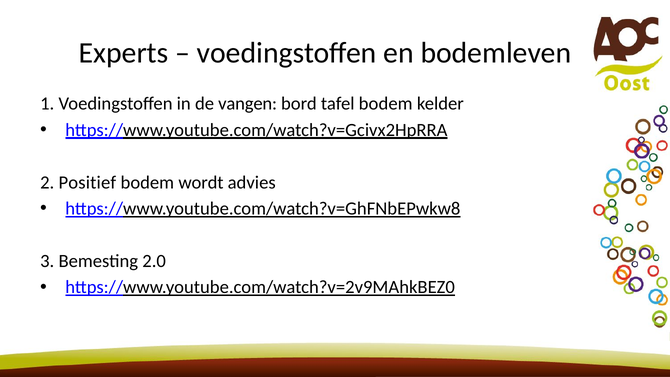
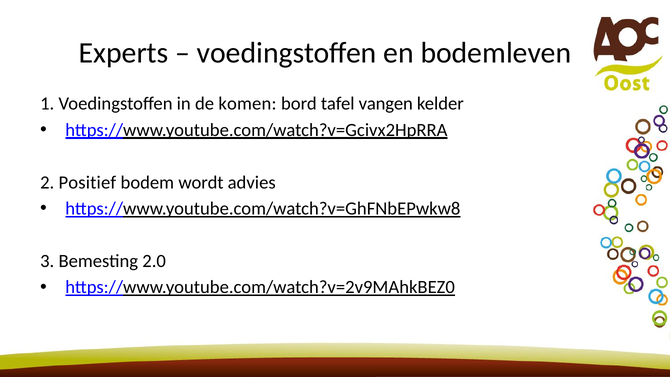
vangen: vangen -> komen (247, 104)
tafel bodem: bodem -> vangen (386, 104)
